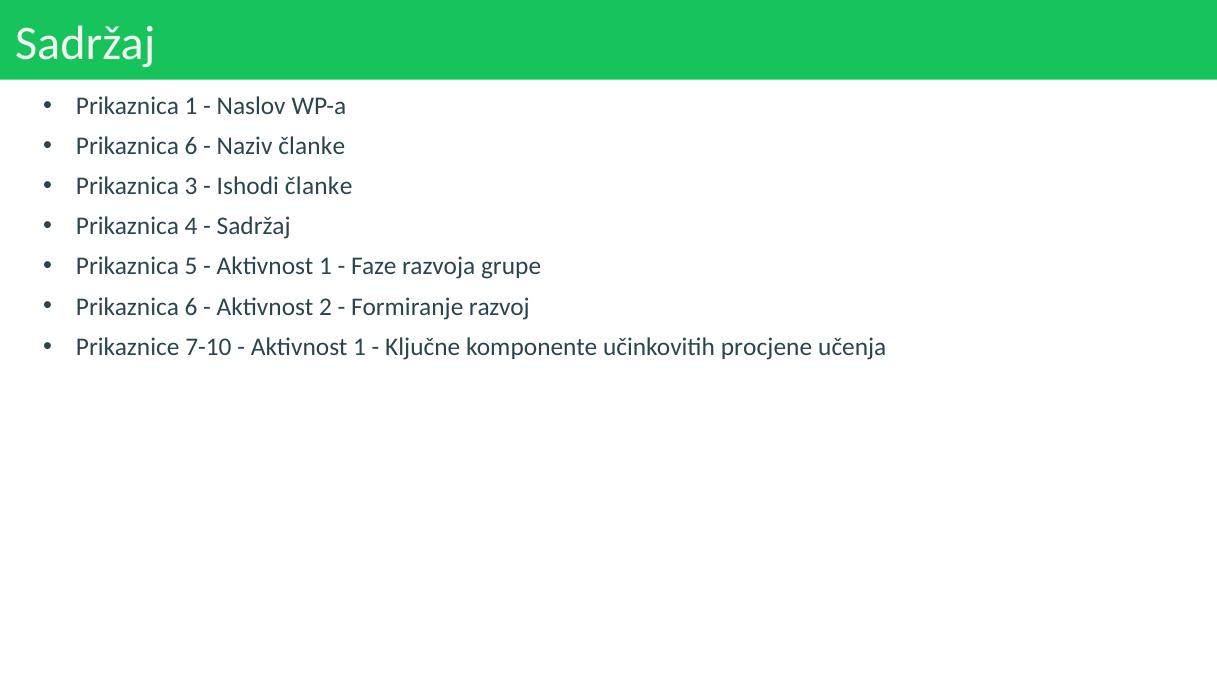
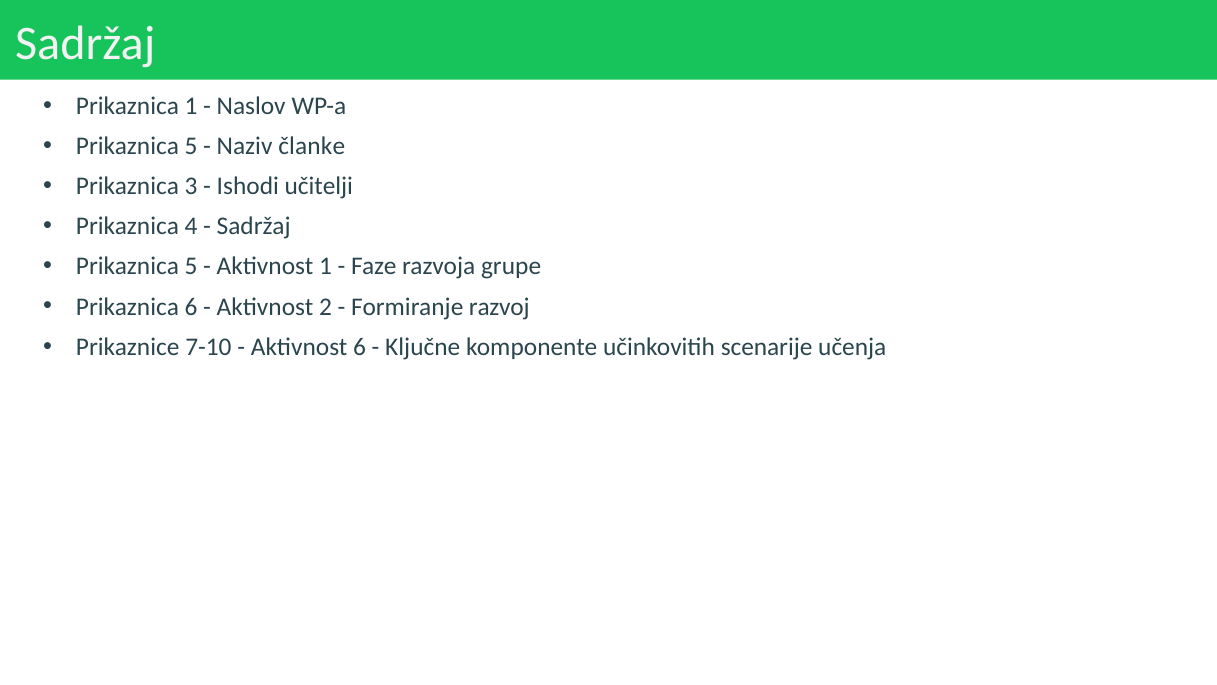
6: 6 -> 5 (191, 146)
Ishodi članke: članke -> učitelji (319, 186)
1: 1 -> 6 (360, 347)
procjene: procjene -> scenarije (767, 347)
